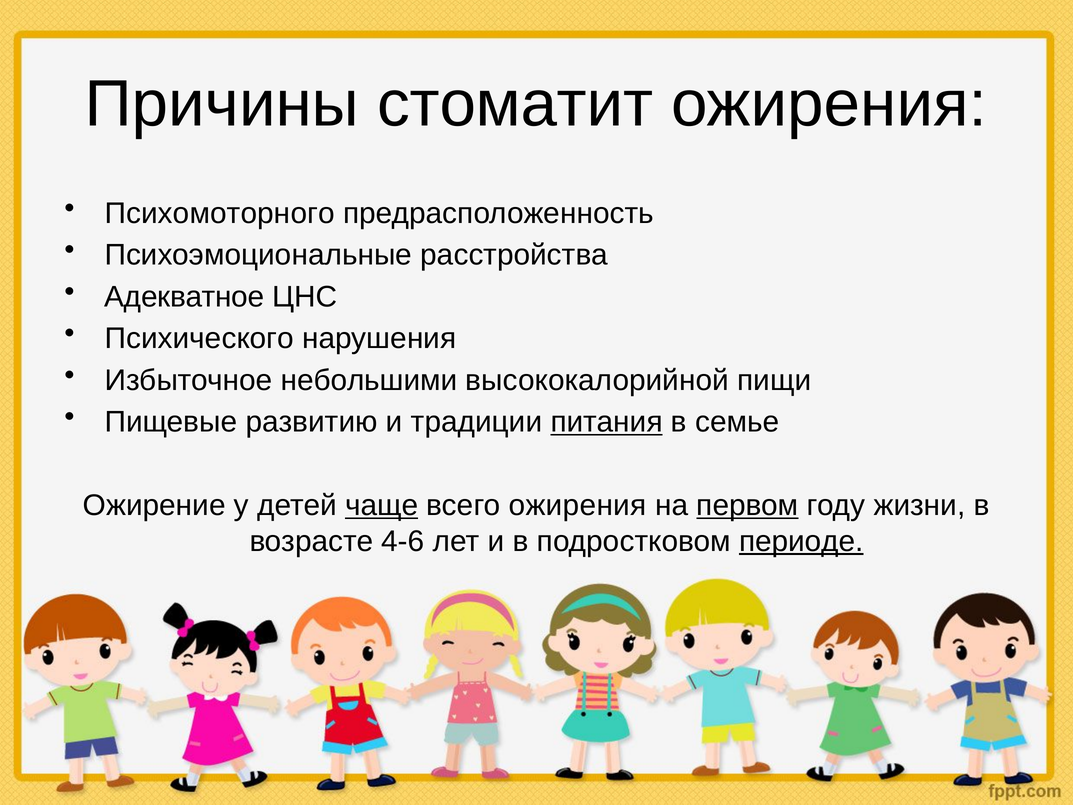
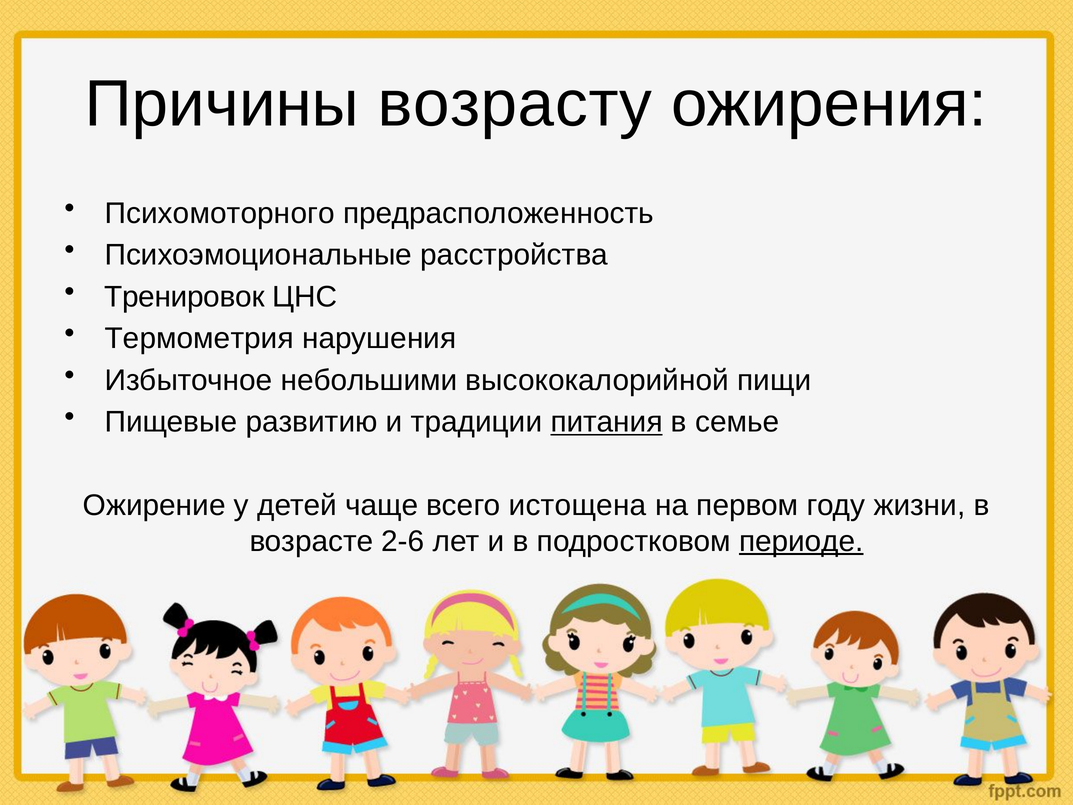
стоматит: стоматит -> возрасту (515, 104)
Адекватное: Адекватное -> Тренировок (184, 297)
Психического: Психического -> Термометрия (199, 338)
чаще underline: present -> none (382, 505)
всего ожирения: ожирения -> истощена (578, 505)
первом underline: present -> none (747, 505)
4-6: 4-6 -> 2-6 (403, 541)
